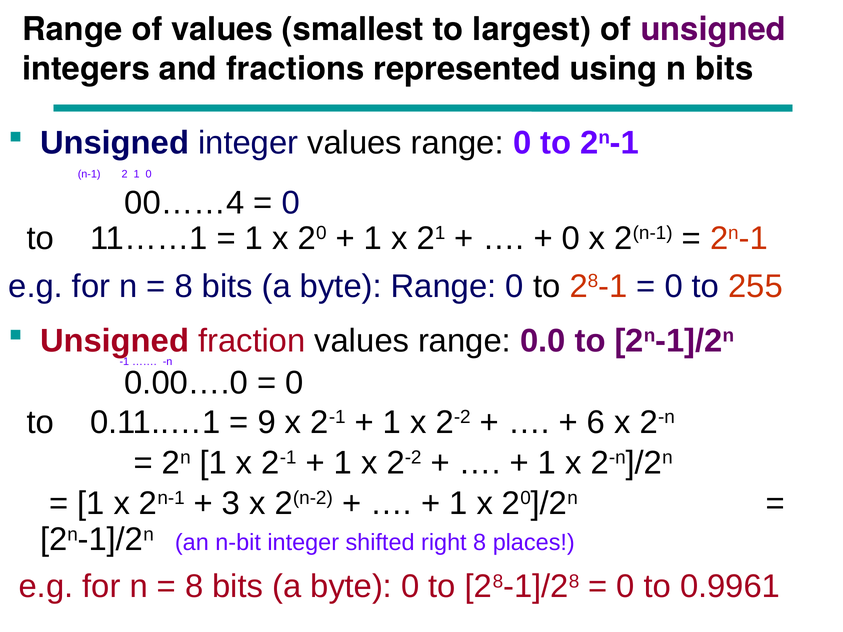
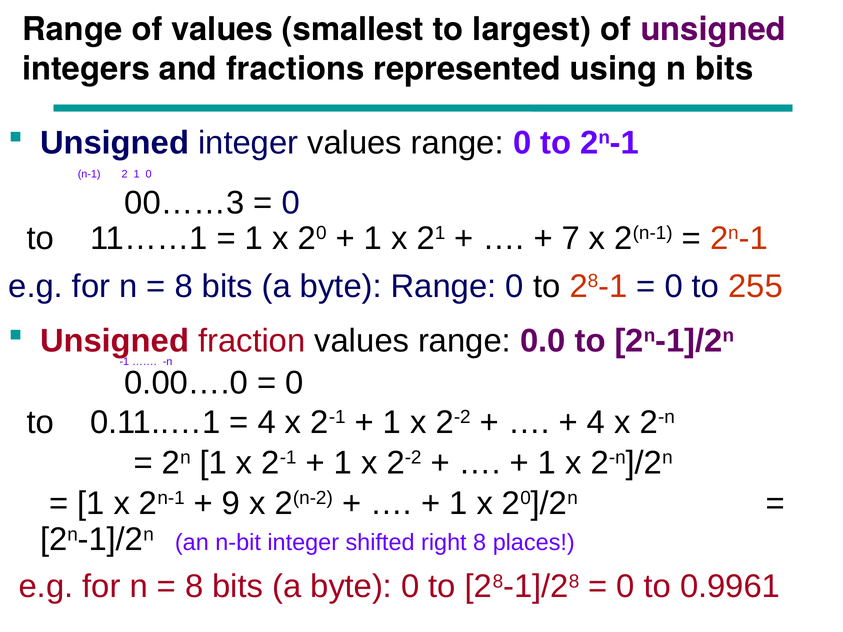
00……4: 00……4 -> 00……3 (184, 203)
0: 0 -> 7 (571, 238)
9: 9 -> 4 (267, 422)
6: 6 -> 4 (596, 422)
3: 3 -> 9 (231, 503)
